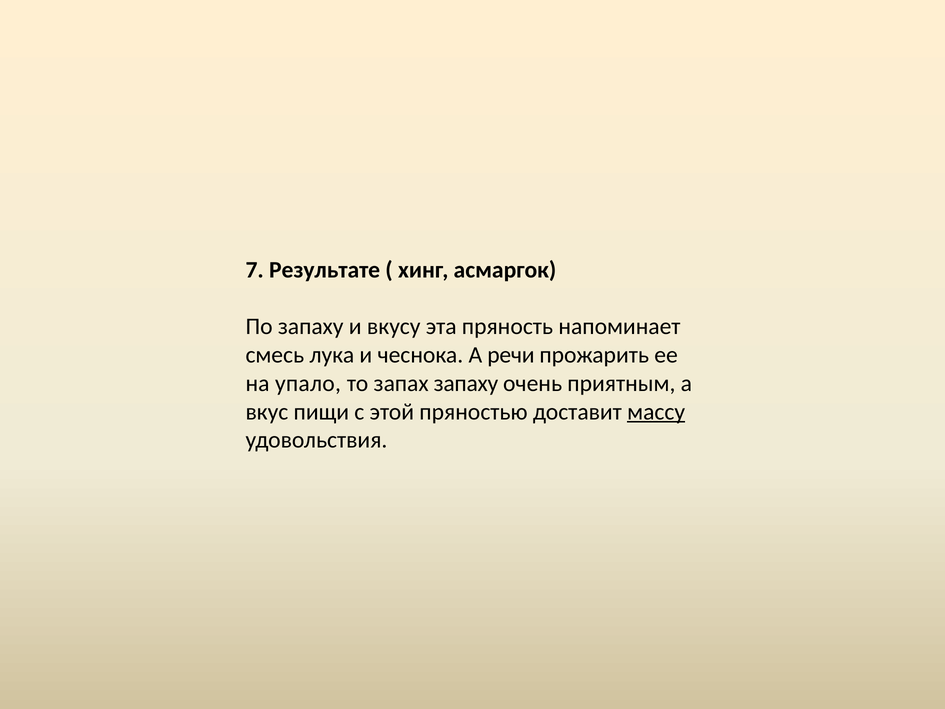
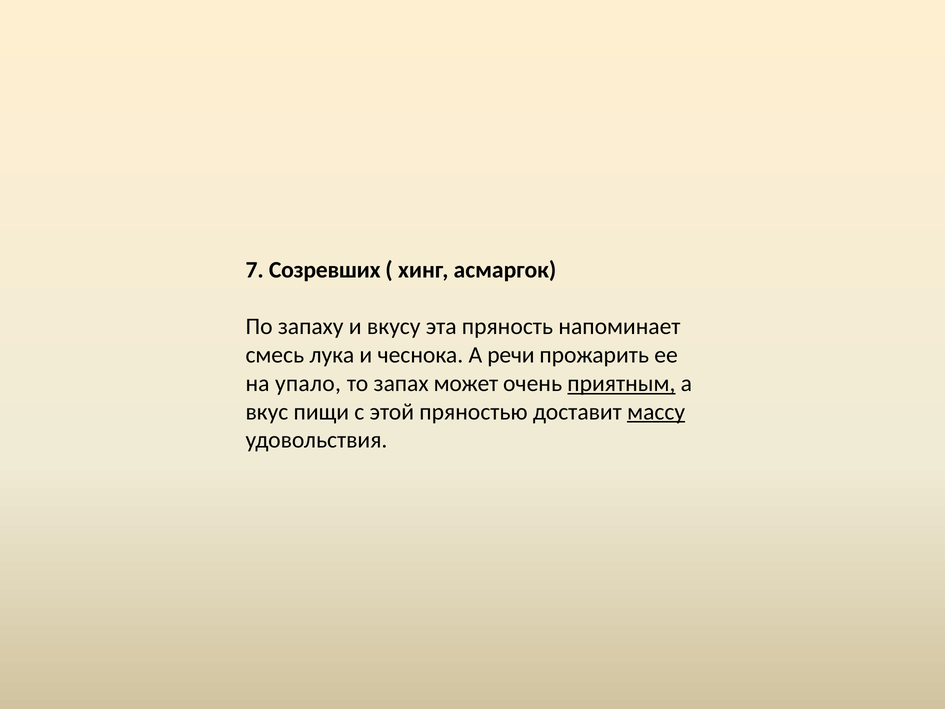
Результате: Результате -> Созревших (325, 270)
запах запаху: запаху -> может (466, 383)
приятным underline: none -> present (621, 383)
